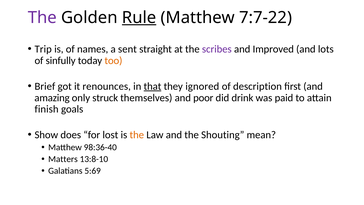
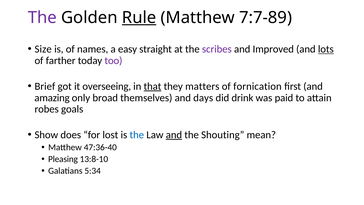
7:7-22: 7:7-22 -> 7:7-89 (266, 18)
Trip: Trip -> Size (43, 49)
sent: sent -> easy (128, 49)
lots underline: none -> present (326, 49)
sinfully: sinfully -> farther (61, 61)
too colour: orange -> purple (113, 61)
renounces: renounces -> overseeing (107, 86)
ignored: ignored -> matters (202, 86)
description: description -> fornication (257, 86)
struck: struck -> broad (105, 98)
poor: poor -> days (203, 98)
finish: finish -> robes (47, 109)
the colour: orange -> blue (137, 135)
and underline: none -> present (174, 135)
98:36-40: 98:36-40 -> 47:36-40 (100, 147)
Matters: Matters -> Pleasing (63, 159)
5:69: 5:69 -> 5:34 (93, 171)
